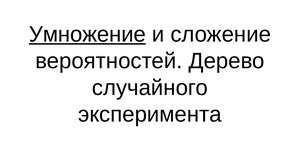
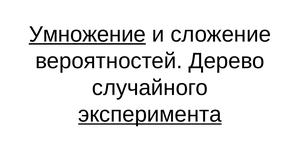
эксперимента underline: none -> present (150, 114)
